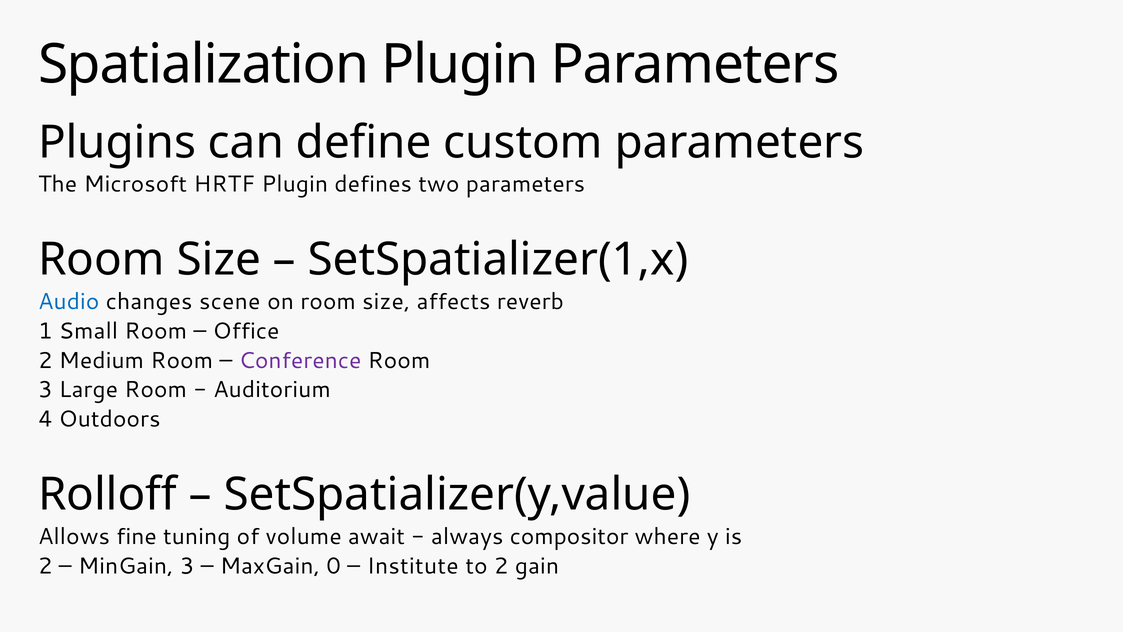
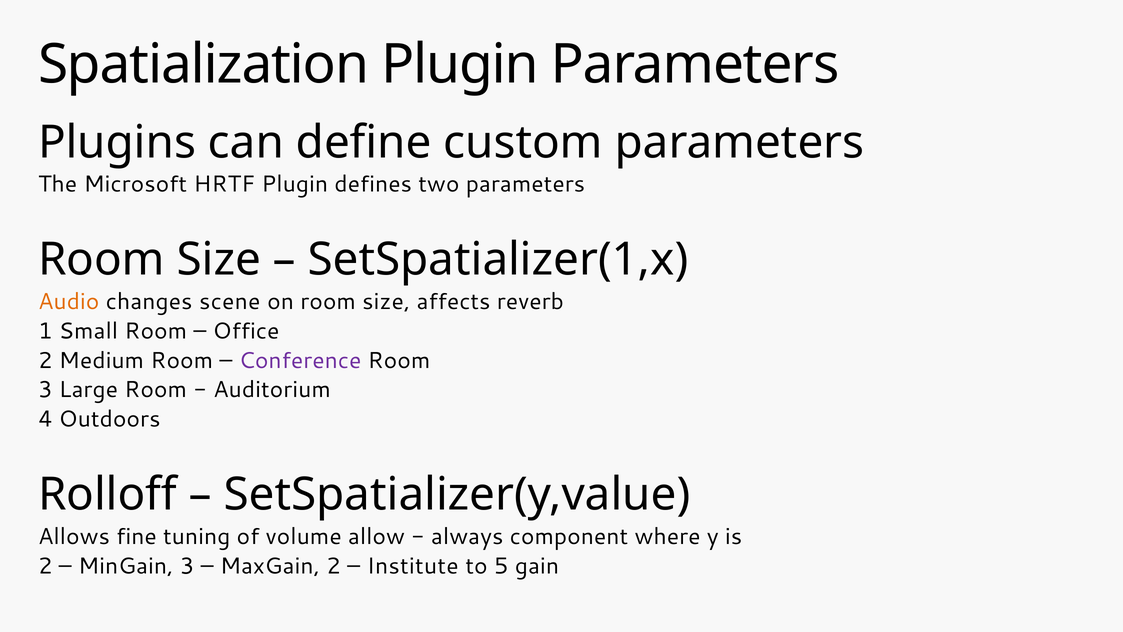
Audio colour: blue -> orange (69, 302)
await: await -> allow (376, 536)
compositor: compositor -> component (569, 536)
MaxGain 0: 0 -> 2 (334, 566)
to 2: 2 -> 5 (501, 566)
